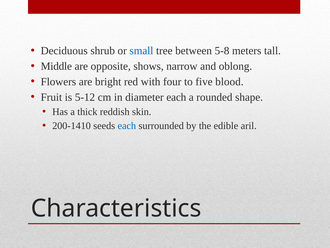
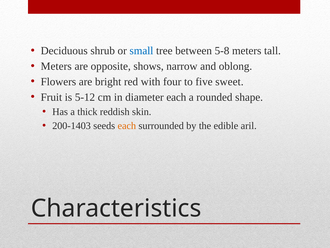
Middle: Middle -> Meters (56, 66)
blood: blood -> sweet (229, 82)
200-1410: 200-1410 -> 200-1403 (72, 126)
each colour: blue -> orange (127, 126)
